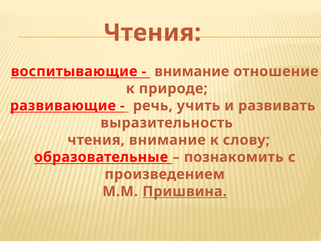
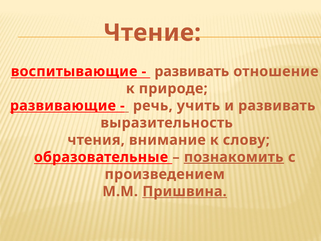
Чтения: Чтения -> Чтение (152, 33)
внимание: внимание -> развивать (192, 71)
познакомить underline: none -> present (234, 157)
